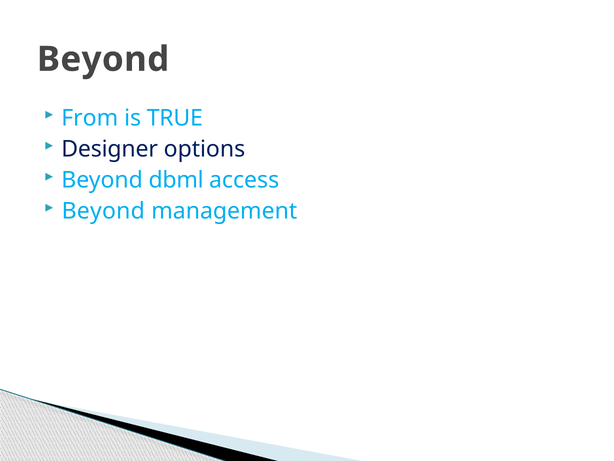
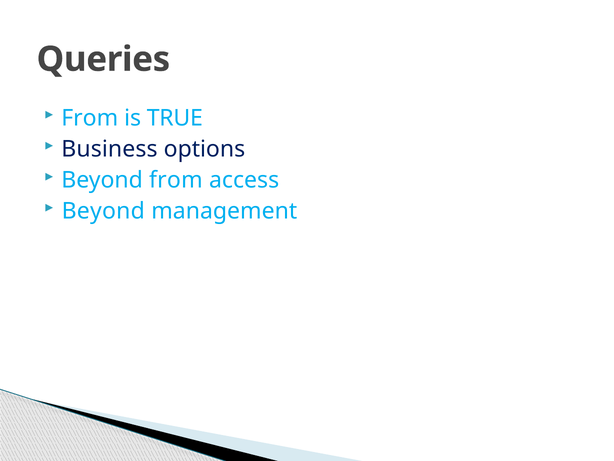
Beyond: Beyond -> Queries (103, 59)
Designer: Designer -> Business (109, 149)
Beyond dbml: dbml -> from (176, 180)
